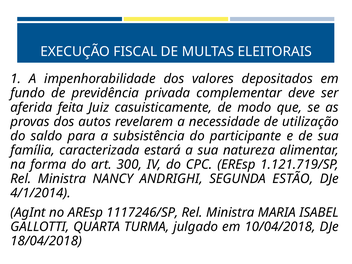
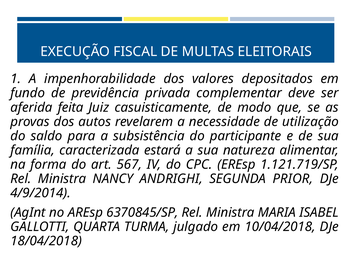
300: 300 -> 567 (129, 164)
ESTÃO: ESTÃO -> PRIOR (293, 179)
4/1/2014: 4/1/2014 -> 4/9/2014 (41, 193)
1117246/SP: 1117246/SP -> 6370845/SP (142, 212)
